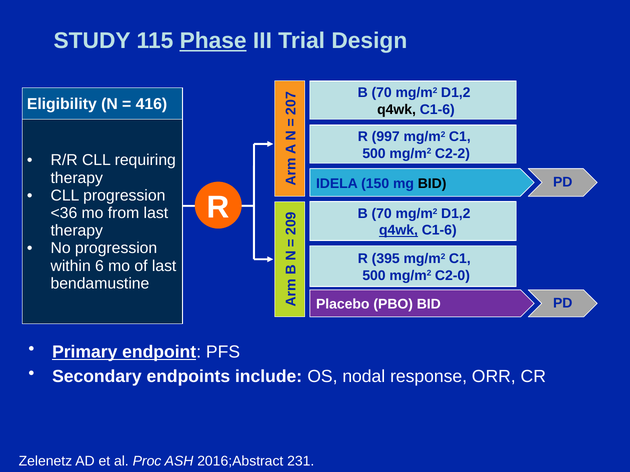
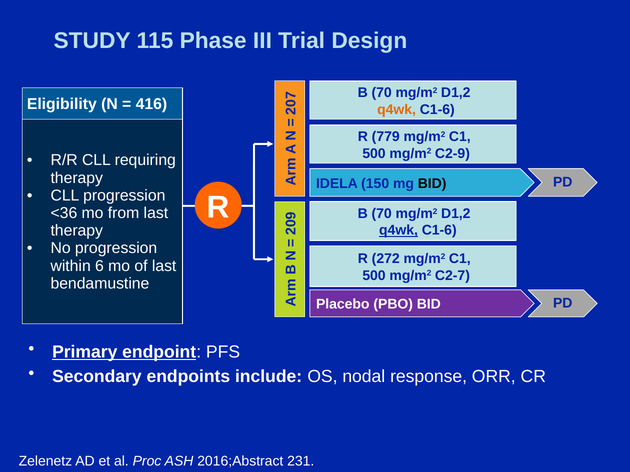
Phase underline: present -> none (213, 41)
q4wk colour: black -> orange (397, 110)
997: 997 -> 779 (386, 137)
C2-2: C2-2 -> C2-9 (452, 154)
395: 395 -> 272 (386, 259)
C2-0: C2-0 -> C2-7 (452, 276)
